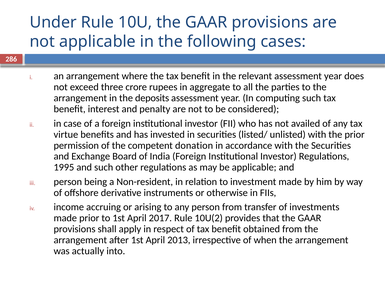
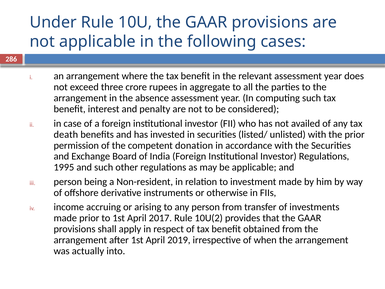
deposits: deposits -> absence (152, 98)
virtue: virtue -> death (66, 134)
2013: 2013 -> 2019 (179, 240)
